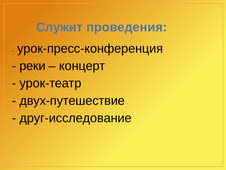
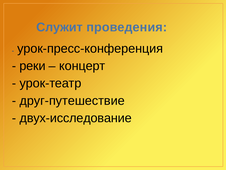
двух-путешествие: двух-путешествие -> друг-путешествие (72, 100)
друг-исследование: друг-исследование -> двух-исследование (76, 118)
